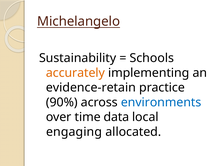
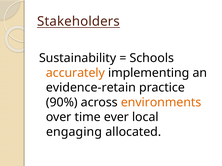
Michelangelo: Michelangelo -> Stakeholders (78, 21)
environments colour: blue -> orange (161, 103)
data: data -> ever (116, 117)
